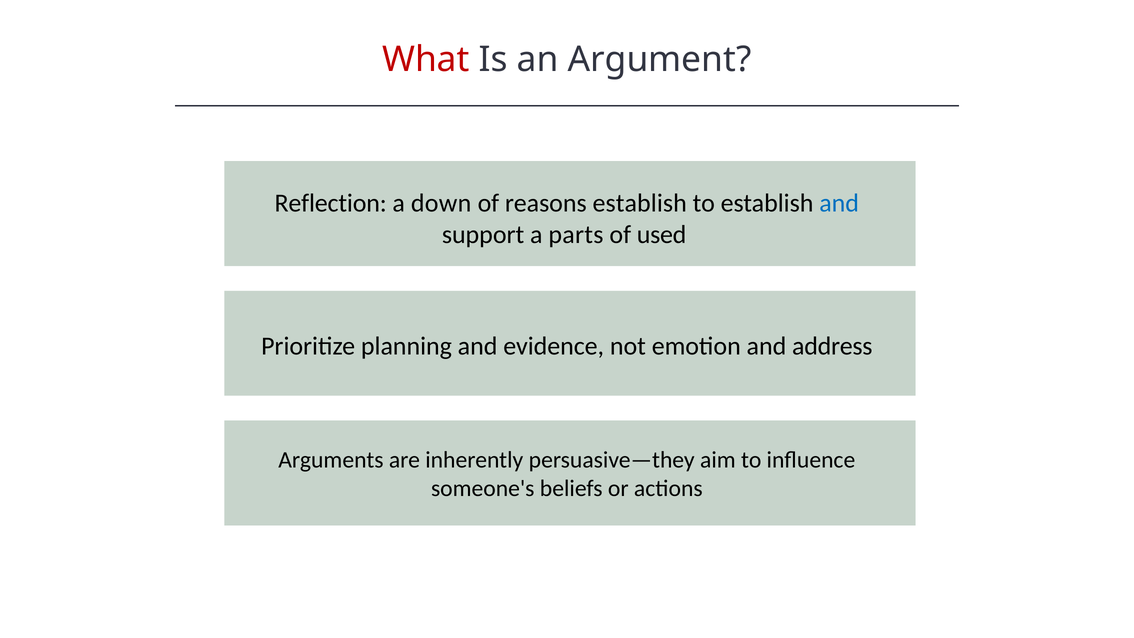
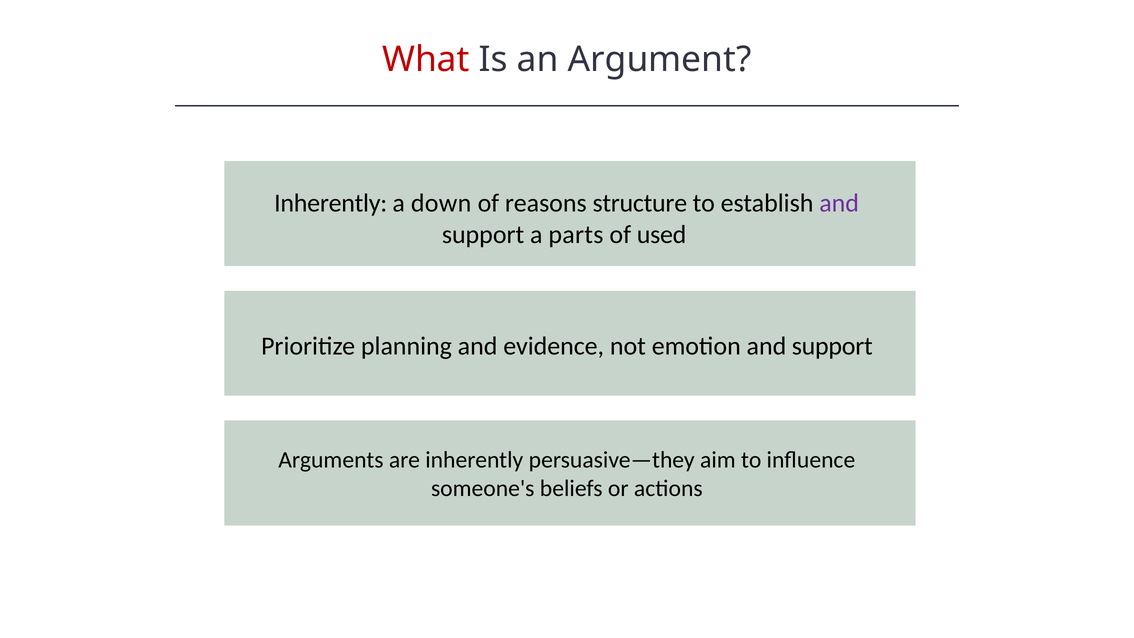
Reflection: Reflection -> Inherently (331, 203)
reasons establish: establish -> structure (640, 203)
and colour: blue -> purple (839, 203)
emotion and address: address -> support (832, 346)
